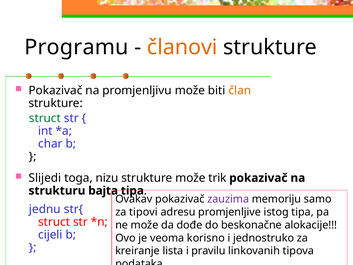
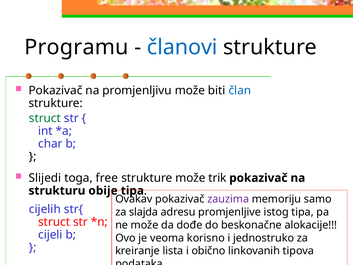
članovi colour: orange -> blue (182, 47)
član colour: orange -> blue (240, 90)
nizu: nizu -> free (107, 178)
bajta: bajta -> obije (103, 191)
jednu: jednu -> cijelih (45, 209)
tipovi: tipovi -> slajda (144, 212)
pravilu: pravilu -> obično (208, 251)
